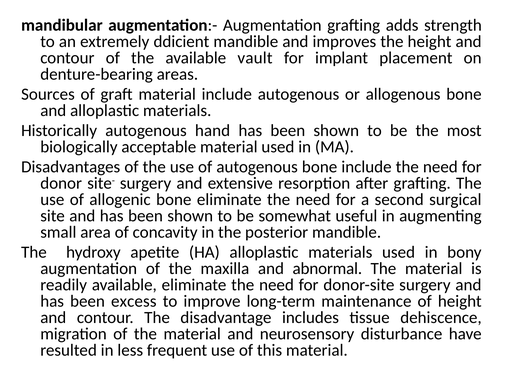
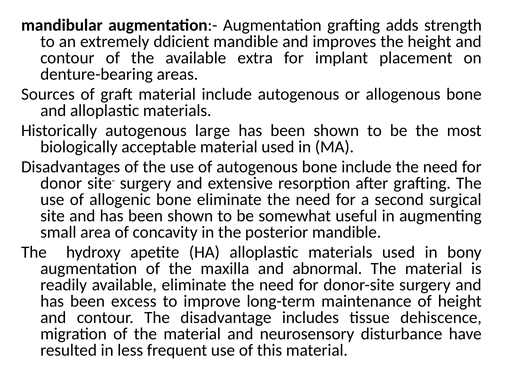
vault: vault -> extra (255, 58)
hand: hand -> large (213, 131)
